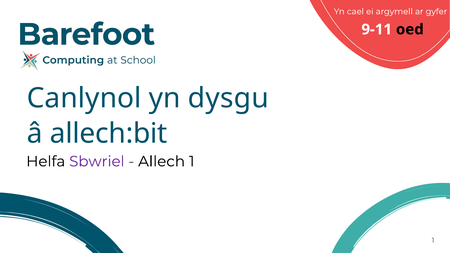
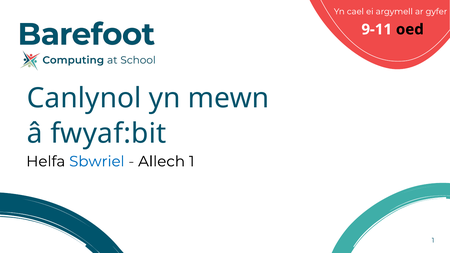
dysgu: dysgu -> mewn (229, 98)
allech:bit: allech:bit -> fwyaf:bit (108, 133)
Sbwriel colour: purple -> blue (97, 162)
